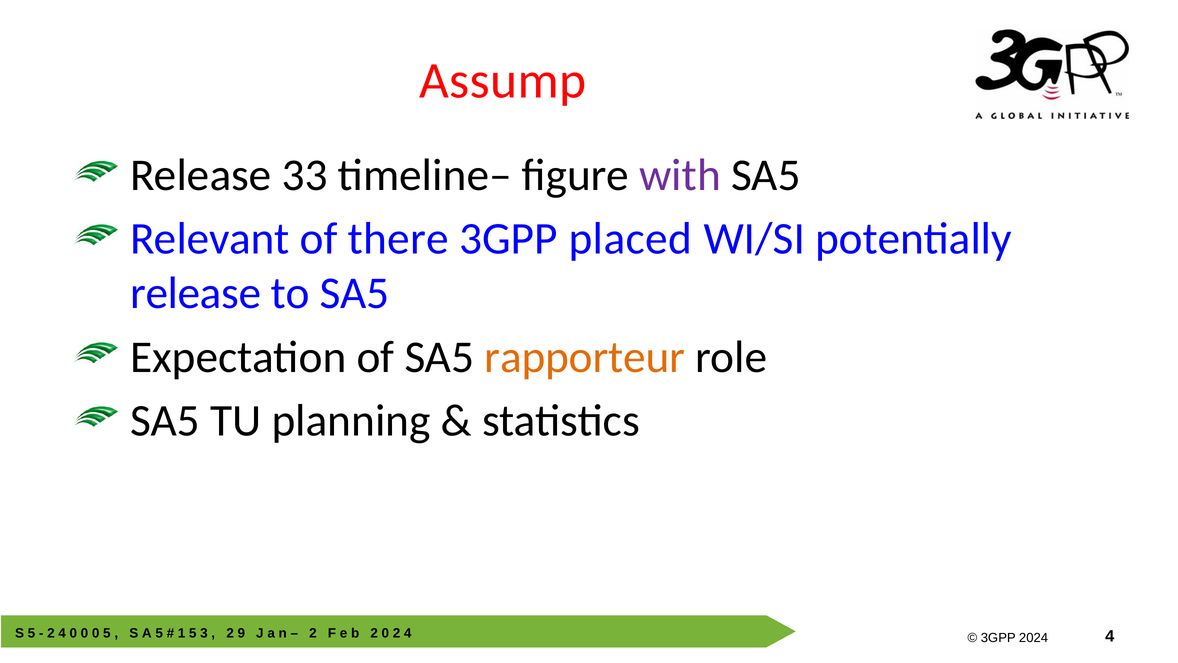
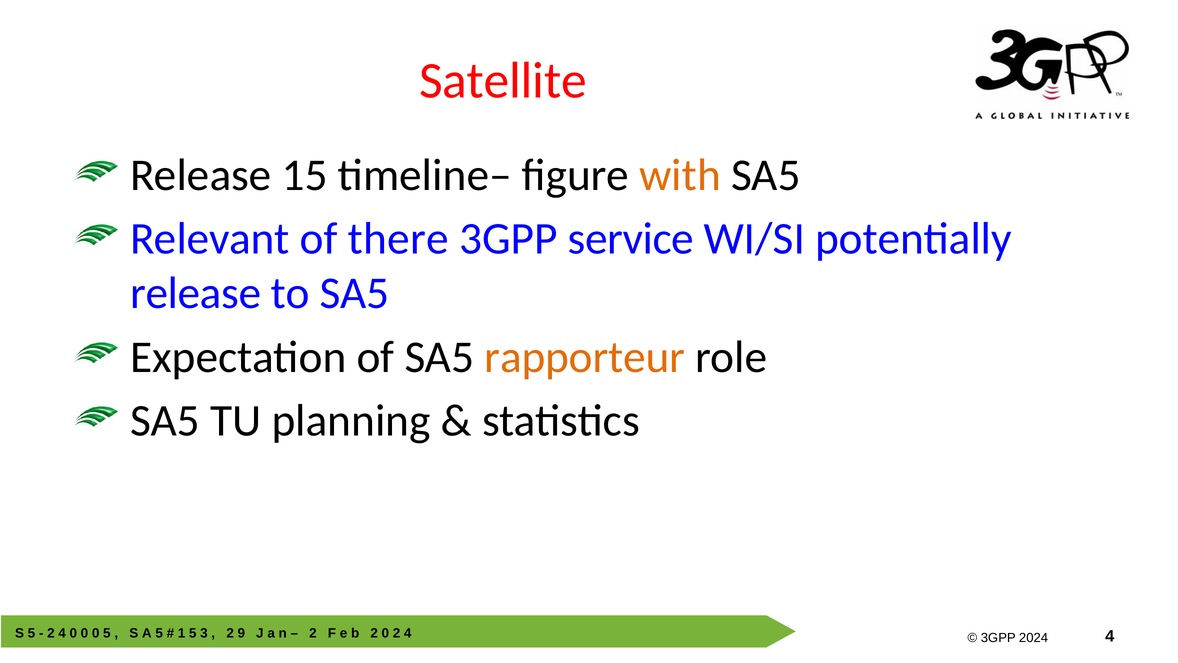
Assump: Assump -> Satellite (503, 81)
33: 33 -> 15 (305, 175)
with colour: purple -> orange (680, 175)
placed: placed -> service (631, 239)
